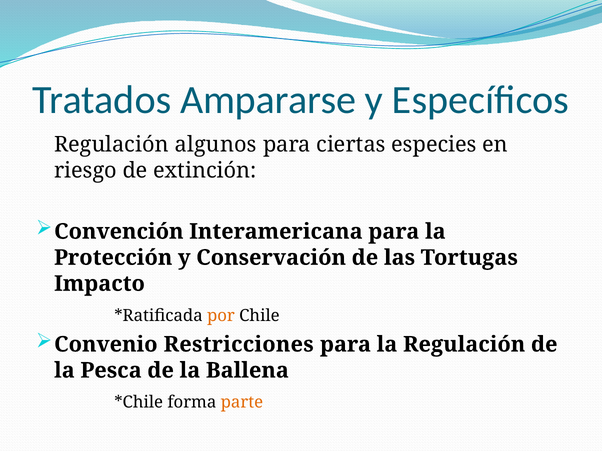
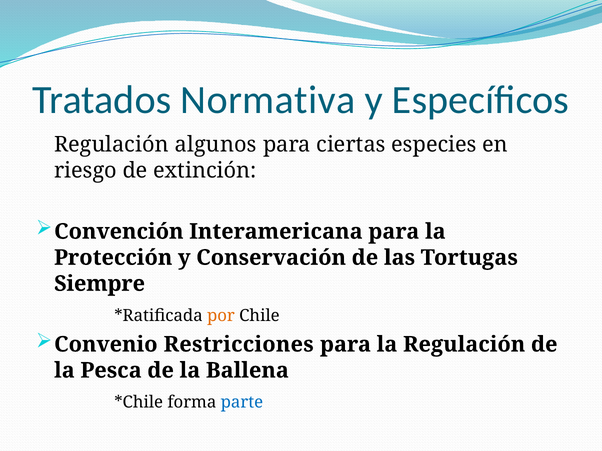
Ampararse: Ampararse -> Normativa (268, 100)
Impacto: Impacto -> Siempre (100, 284)
parte colour: orange -> blue (242, 403)
